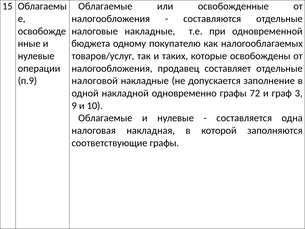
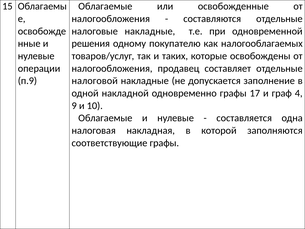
бюджета: бюджета -> решения (91, 44)
72: 72 -> 17 (255, 93)
3: 3 -> 4 (299, 93)
